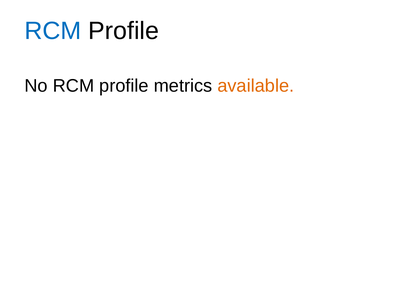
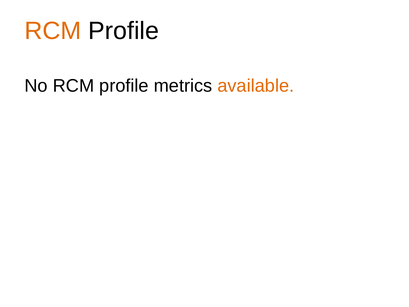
RCM colour: blue -> orange (53, 31)
